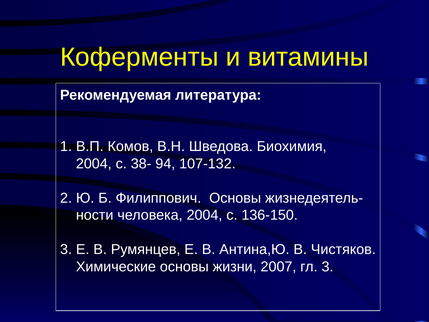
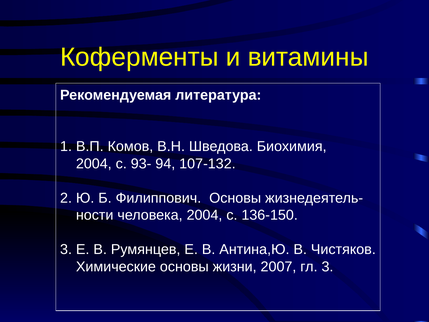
38-: 38- -> 93- (141, 164)
